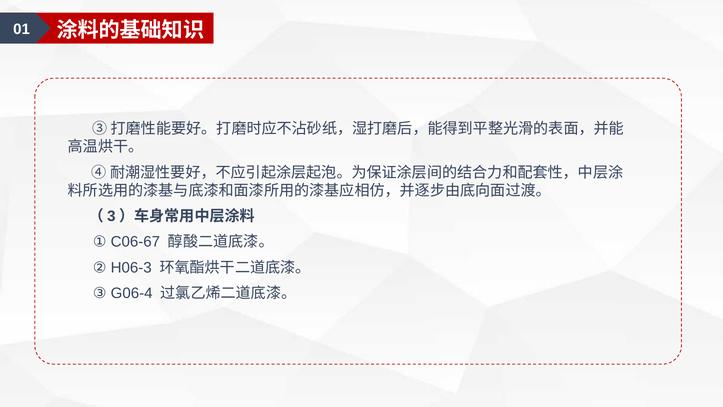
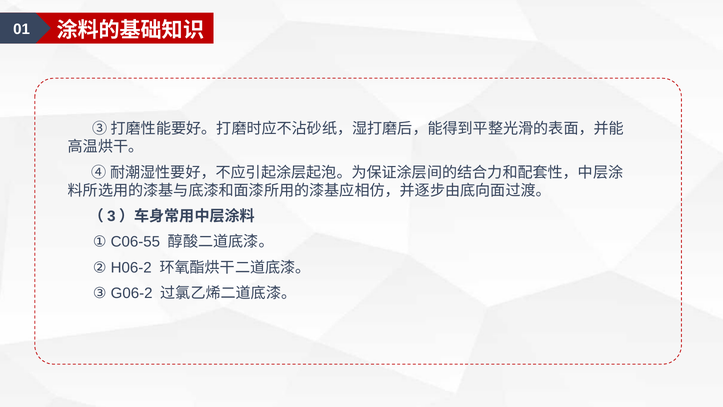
C06-67: C06-67 -> C06-55 (135, 242)
H06-3: H06-3 -> H06-2 (131, 267)
G06-4: G06-4 -> G06-2 (132, 293)
